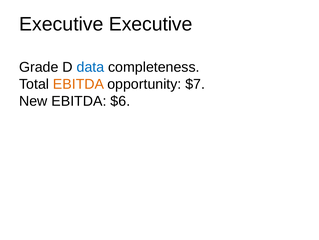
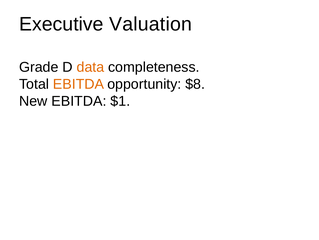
Executive Executive: Executive -> Valuation (151, 24)
data colour: blue -> orange (90, 67)
$7: $7 -> $8 (195, 84)
$6: $6 -> $1 (120, 101)
